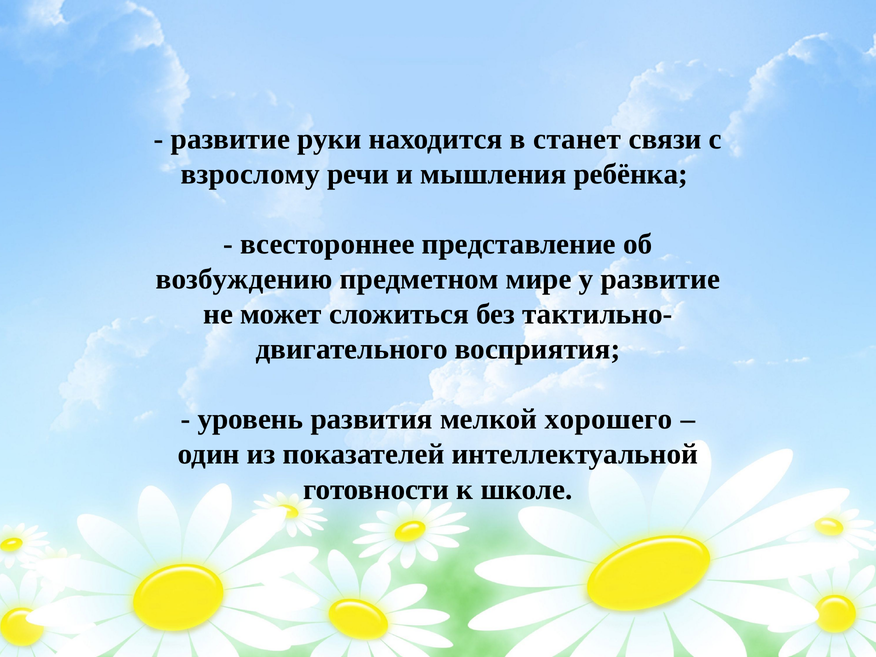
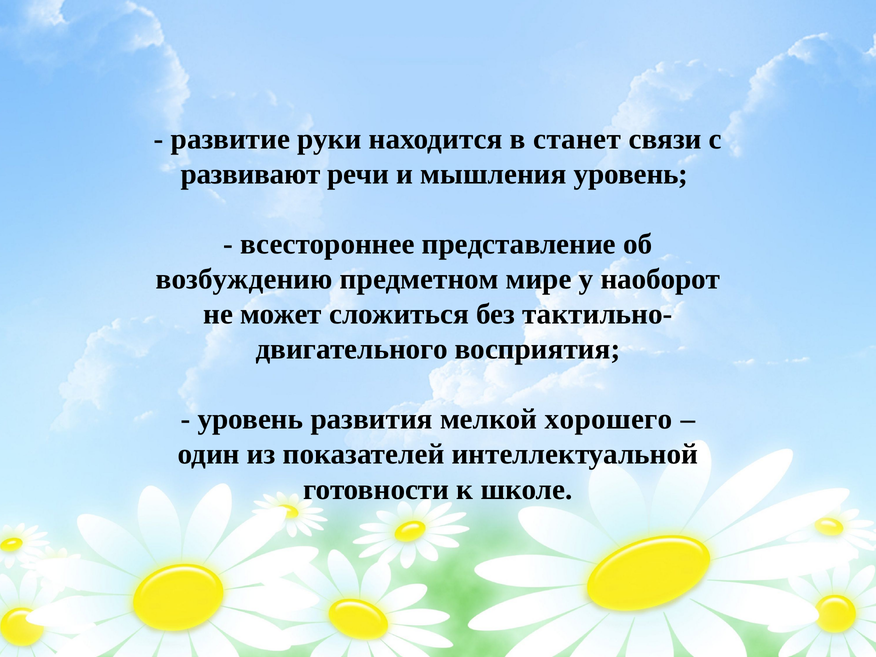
взрослому: взрослому -> развивают (251, 174)
мышления ребёнка: ребёнка -> уровень (631, 174)
у развитие: развитие -> наоборот (660, 279)
